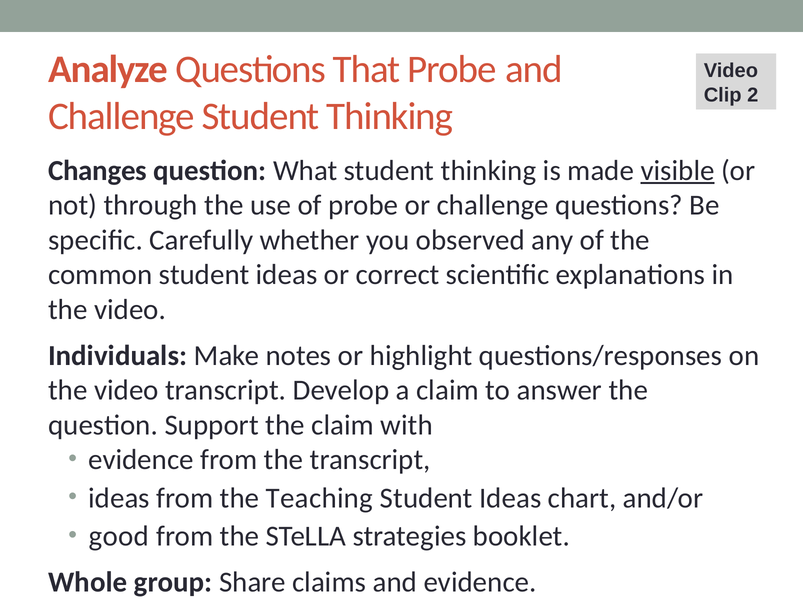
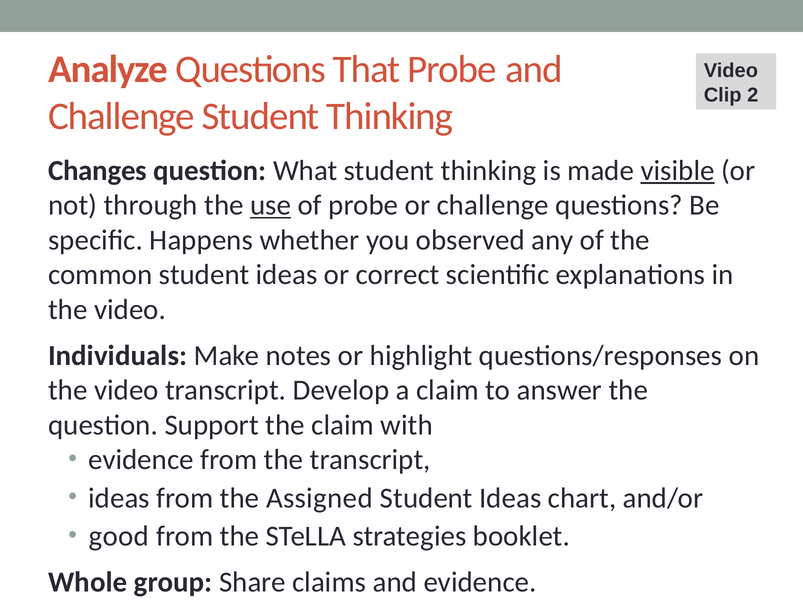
use underline: none -> present (271, 205)
Carefully: Carefully -> Happens (201, 240)
Teaching: Teaching -> Assigned (319, 498)
